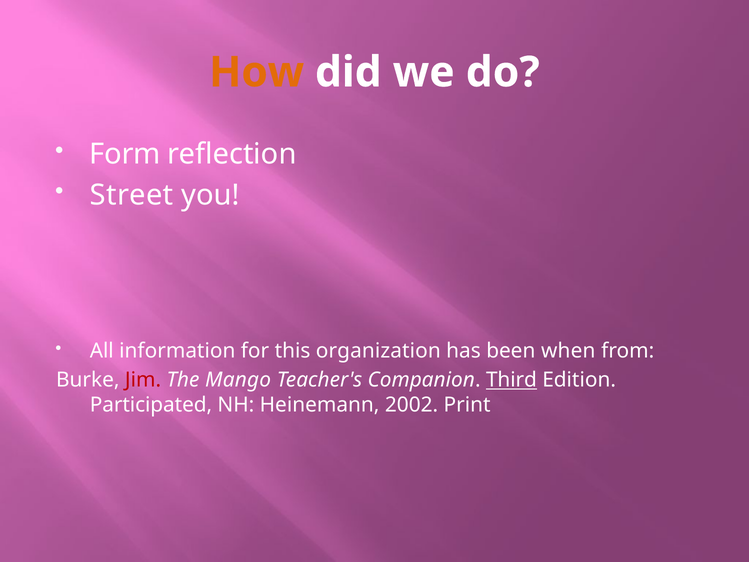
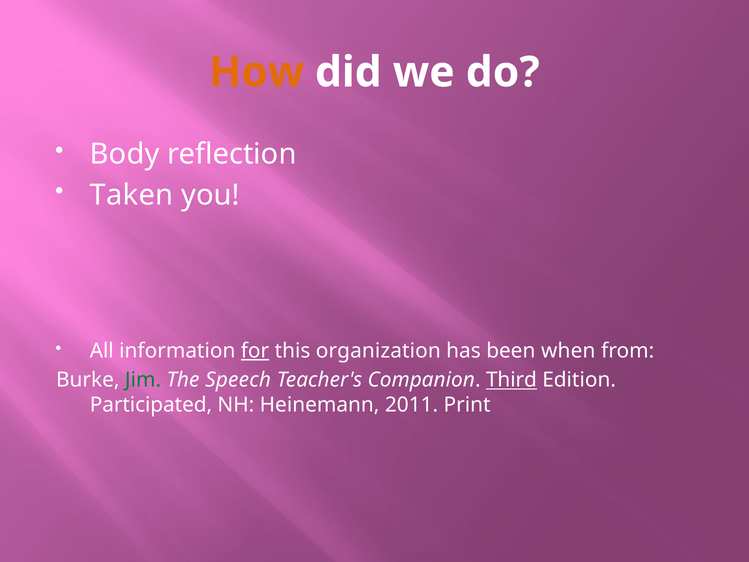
Form: Form -> Body (125, 154)
Street: Street -> Taken (132, 195)
for underline: none -> present (255, 351)
Jim colour: red -> green (143, 380)
Mango: Mango -> Speech (238, 380)
2002: 2002 -> 2011 (412, 405)
